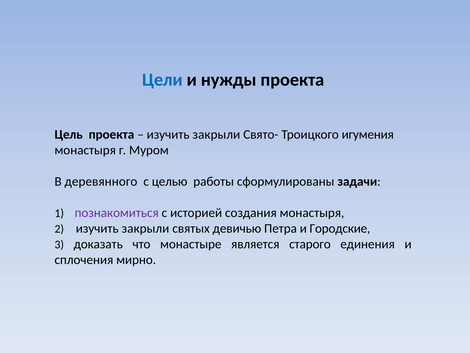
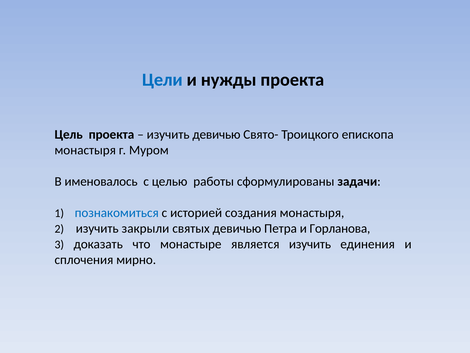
закрыли: закрыли -> девичью (216, 134)
игумения: игумения -> епископа (368, 134)
деревянного: деревянного -> именовалось (101, 181)
познакомиться colour: purple -> blue (117, 213)
Городские: Городские -> Горланова (340, 228)
является старого: старого -> изучить (310, 244)
